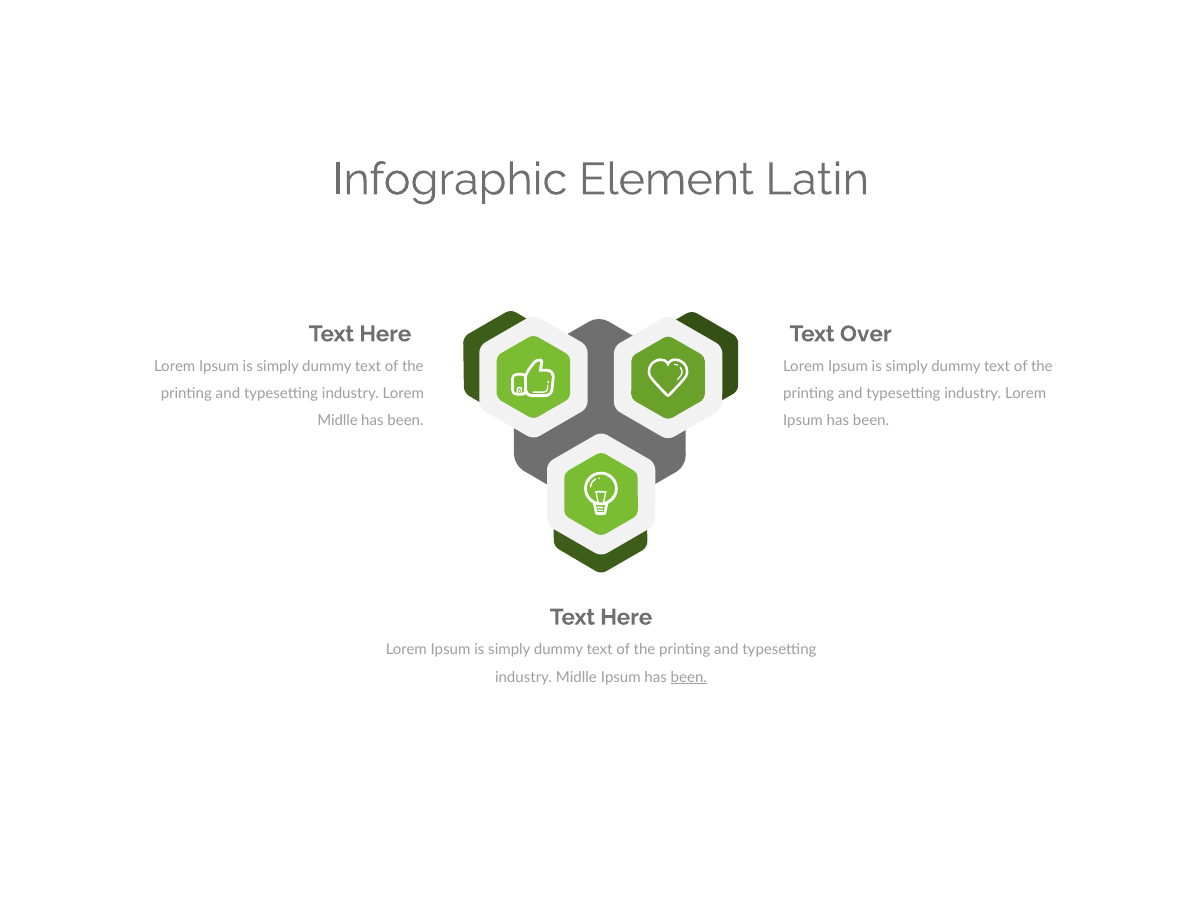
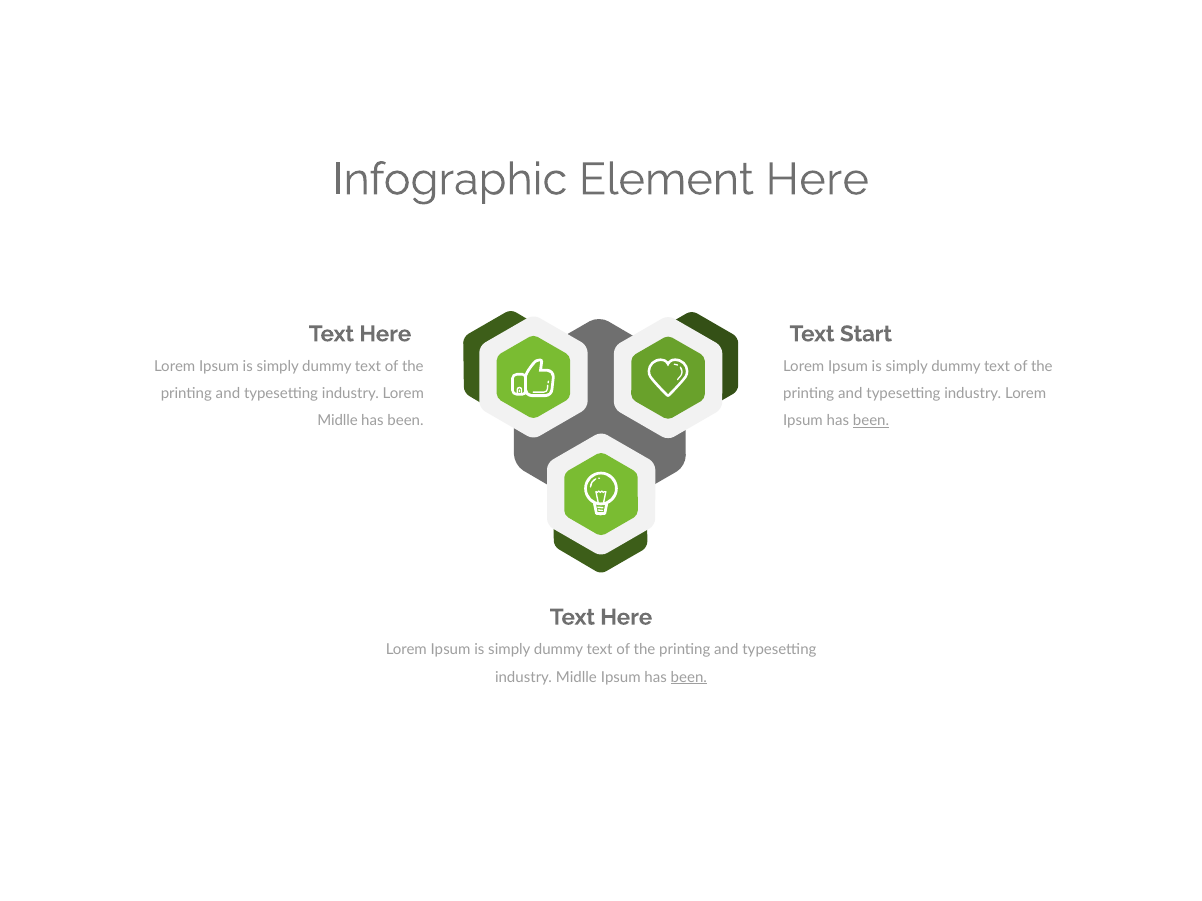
Element Latin: Latin -> Here (817, 180)
Over: Over -> Start (866, 334)
been underline: none -> present (871, 421)
